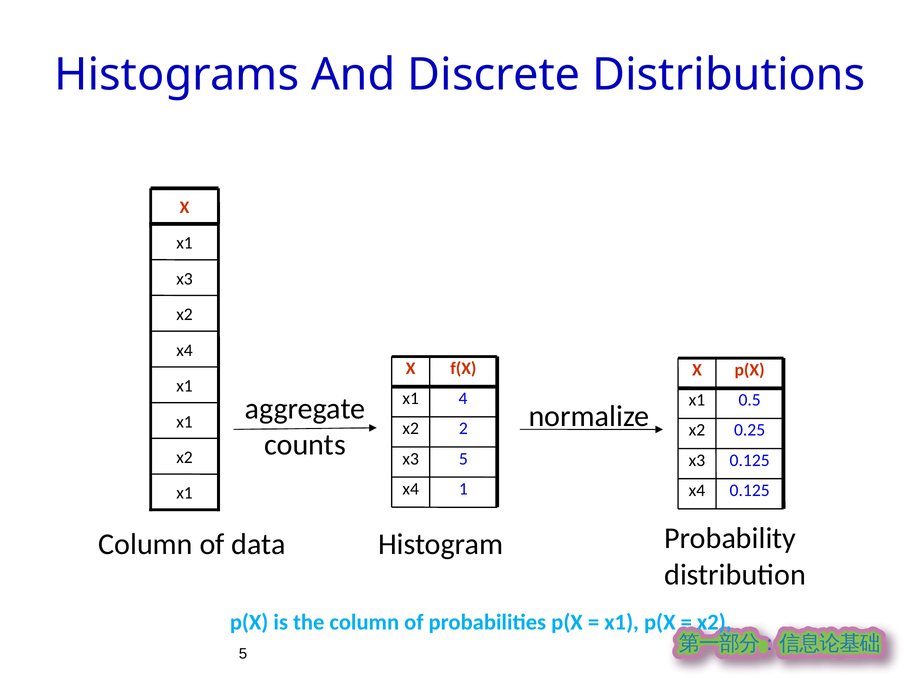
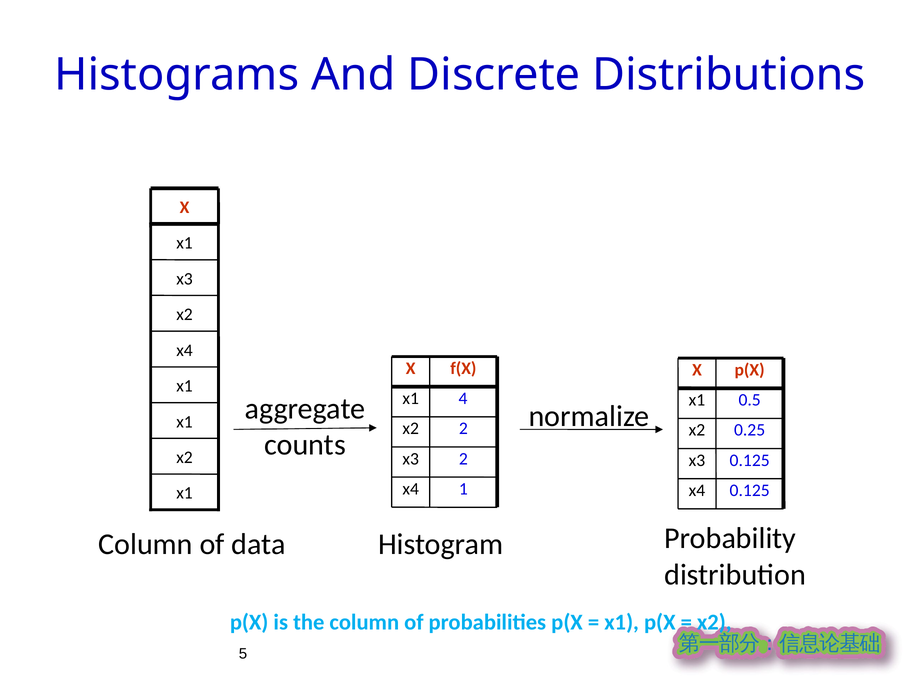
x3 5: 5 -> 2 (463, 459)
